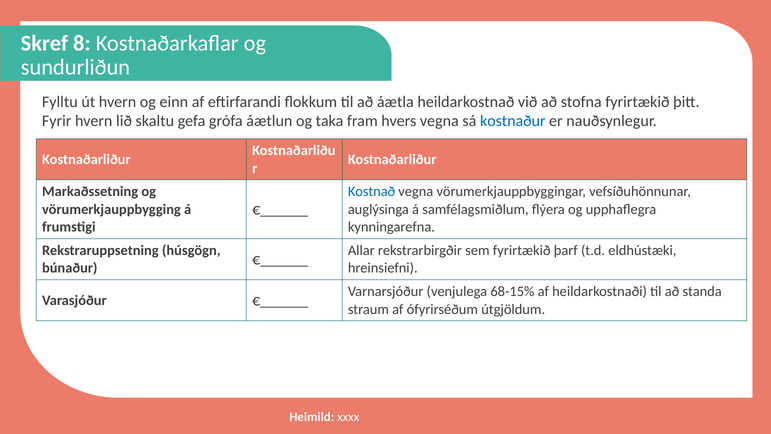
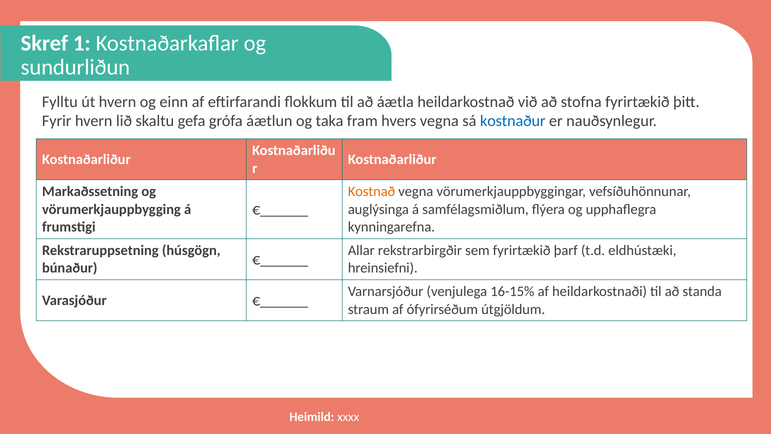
8: 8 -> 1 (82, 43)
Kostnað colour: blue -> orange (372, 192)
68-15%: 68-15% -> 16-15% (512, 291)
